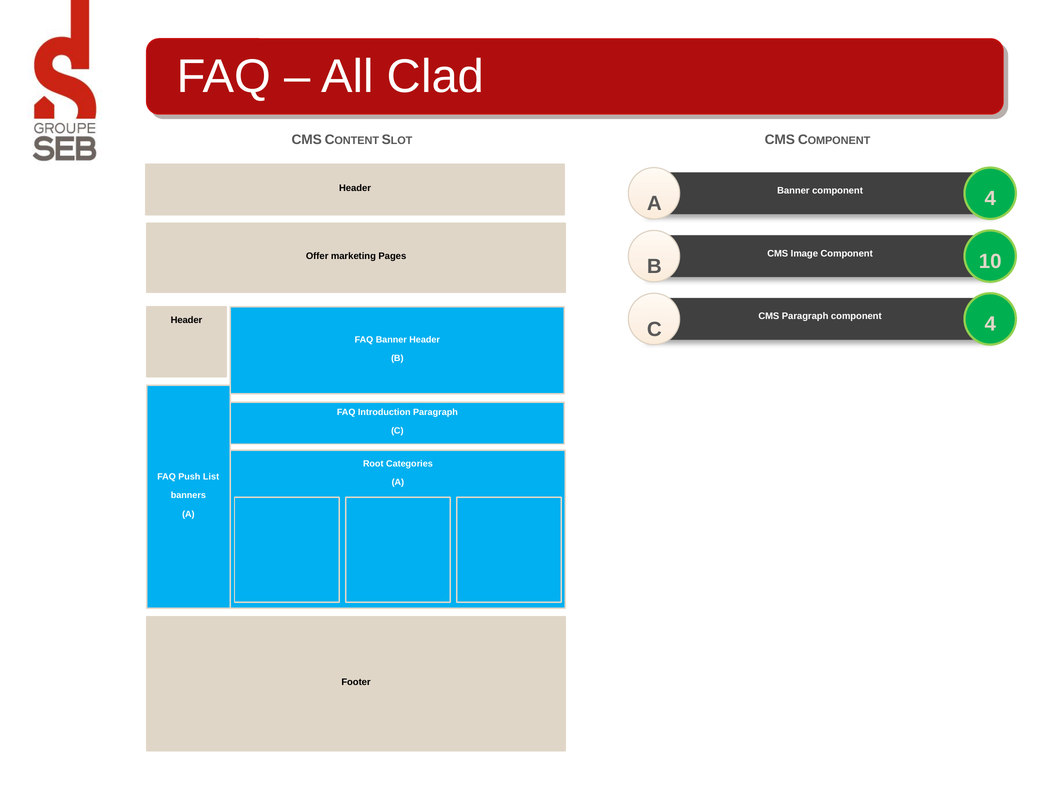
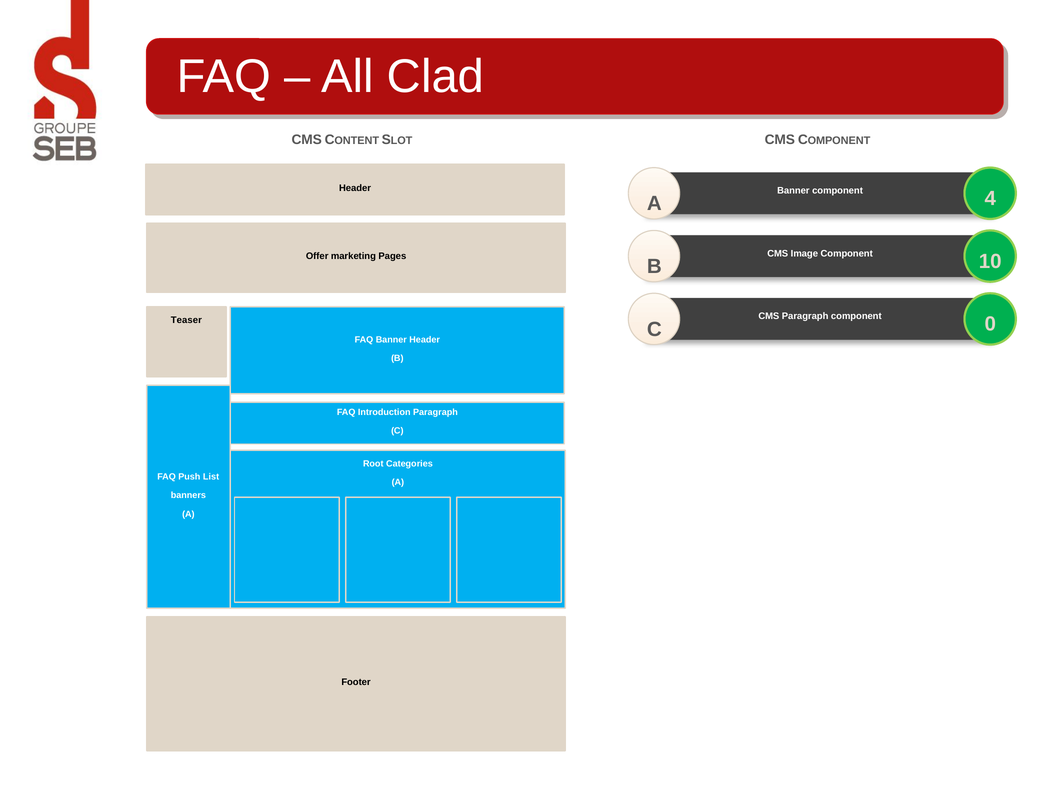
Header: Header -> Teaser (186, 320)
C 4: 4 -> 0 (990, 324)
